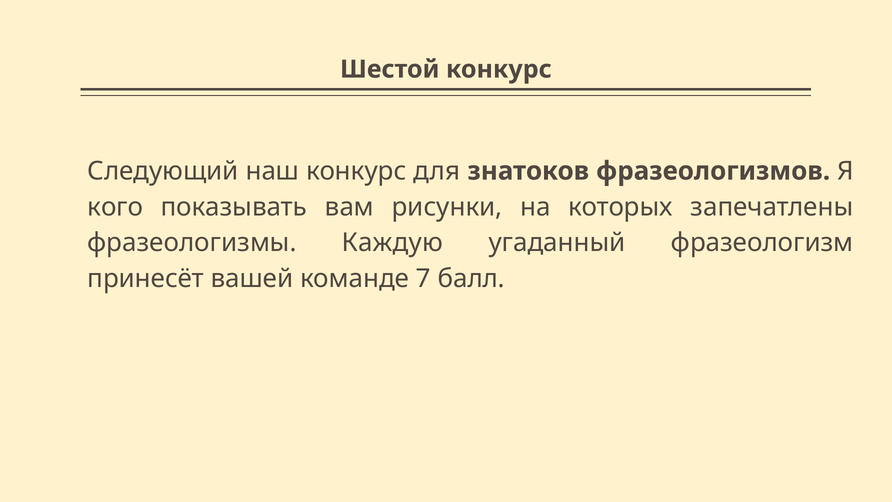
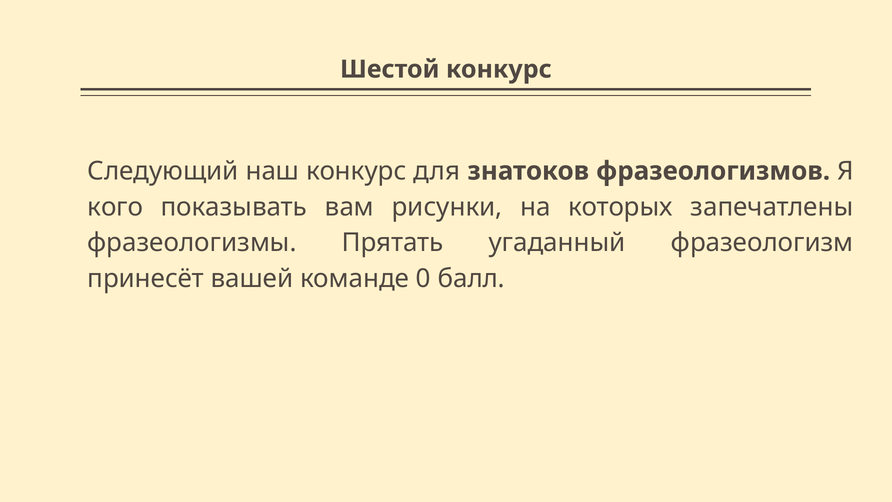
Каждую: Каждую -> Прятать (393, 243)
7: 7 -> 0 (423, 279)
